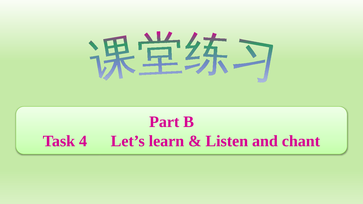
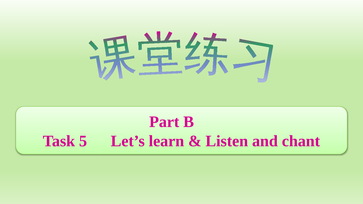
4: 4 -> 5 (83, 141)
